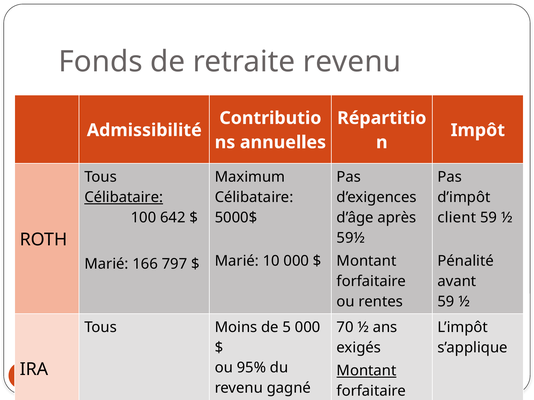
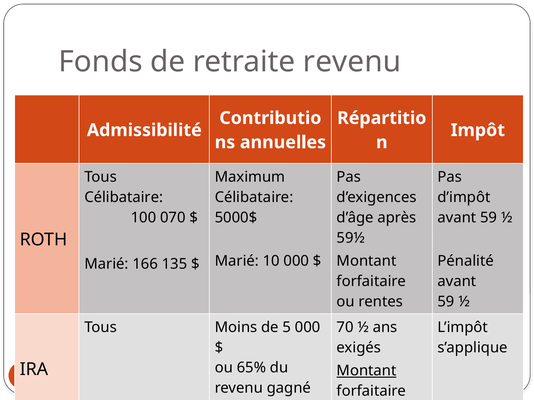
Célibataire underline: present -> none (124, 198)
642: 642 -> 070 (173, 218)
client: client -> avant (457, 218)
797: 797 -> 135 (175, 264)
95%: 95% -> 65% (251, 368)
